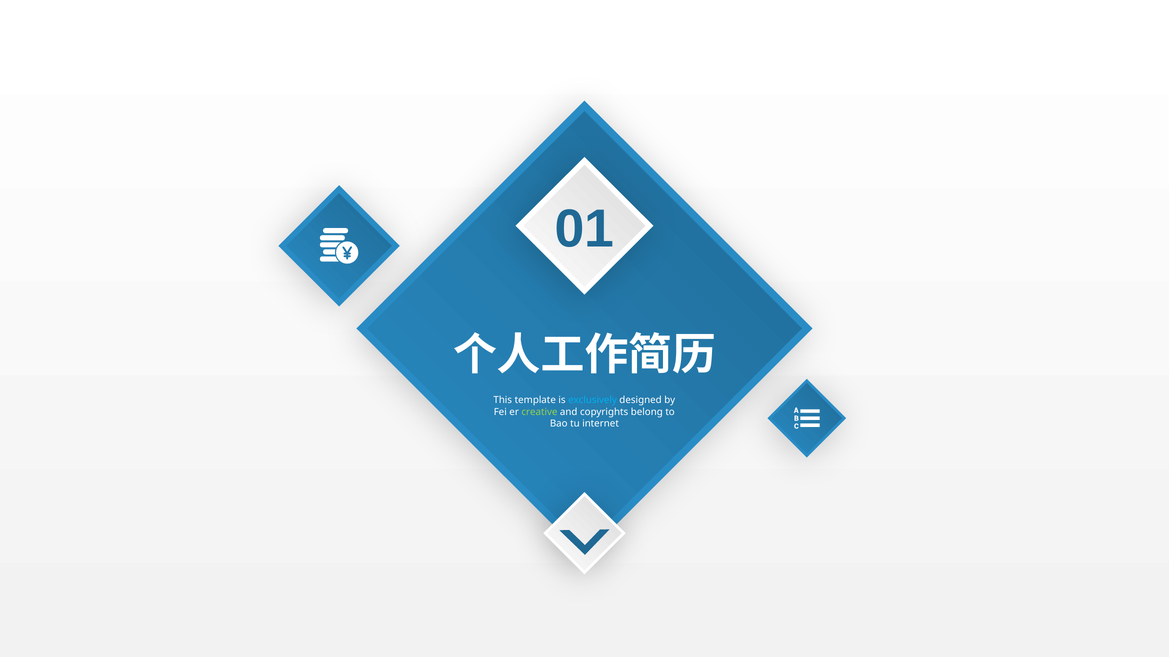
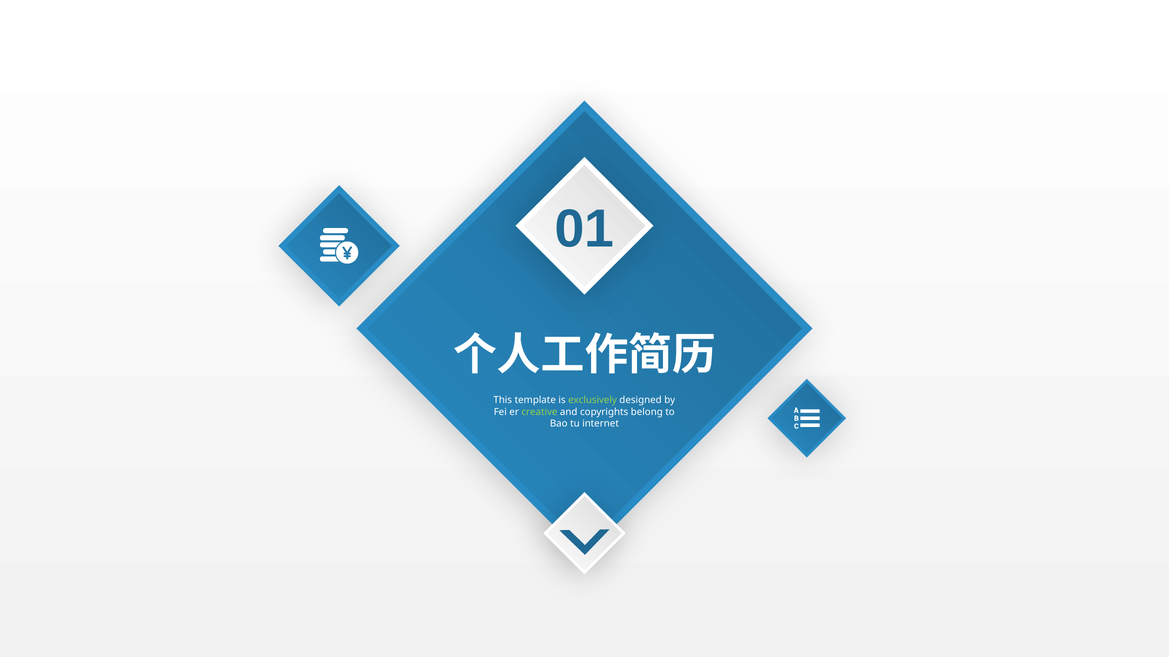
exclusively colour: light blue -> light green (593, 401)
